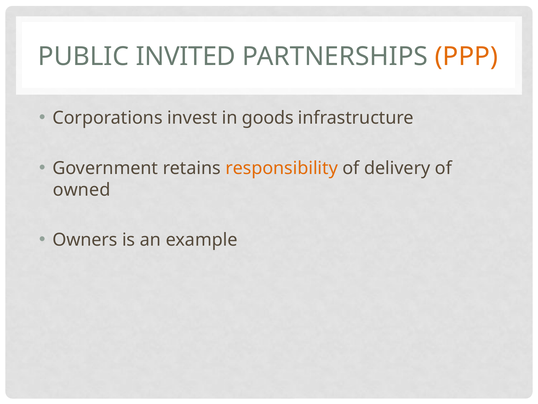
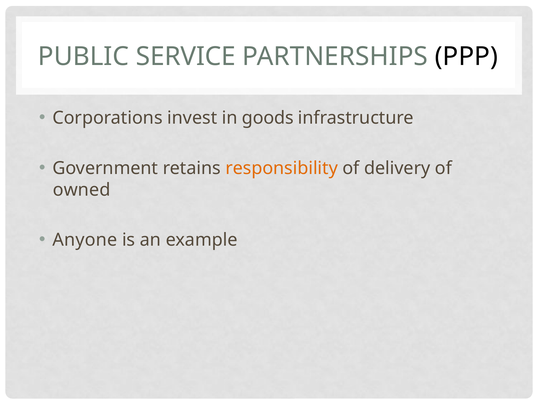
INVITED: INVITED -> SERVICE (186, 56)
PPP colour: orange -> black (466, 56)
Owners: Owners -> Anyone (85, 240)
